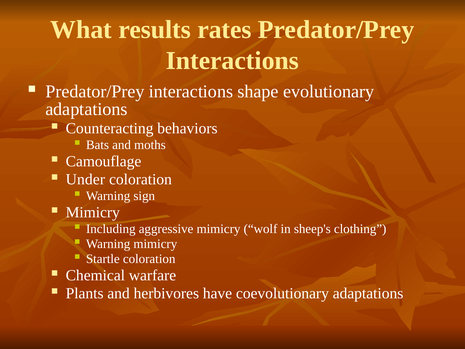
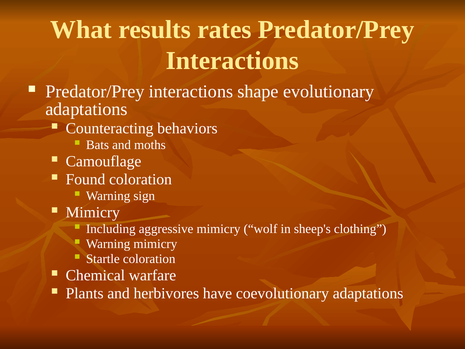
Under: Under -> Found (85, 179)
